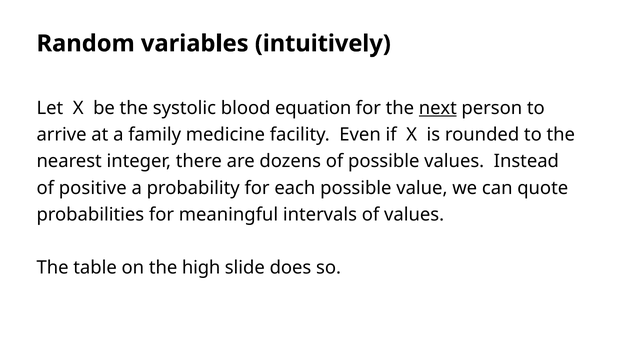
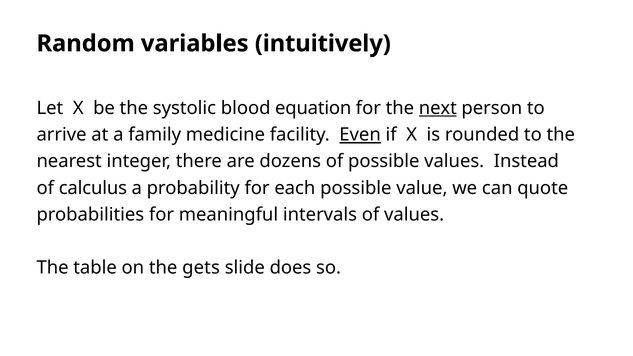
Even underline: none -> present (360, 135)
positive: positive -> calculus (93, 188)
high: high -> gets (201, 268)
